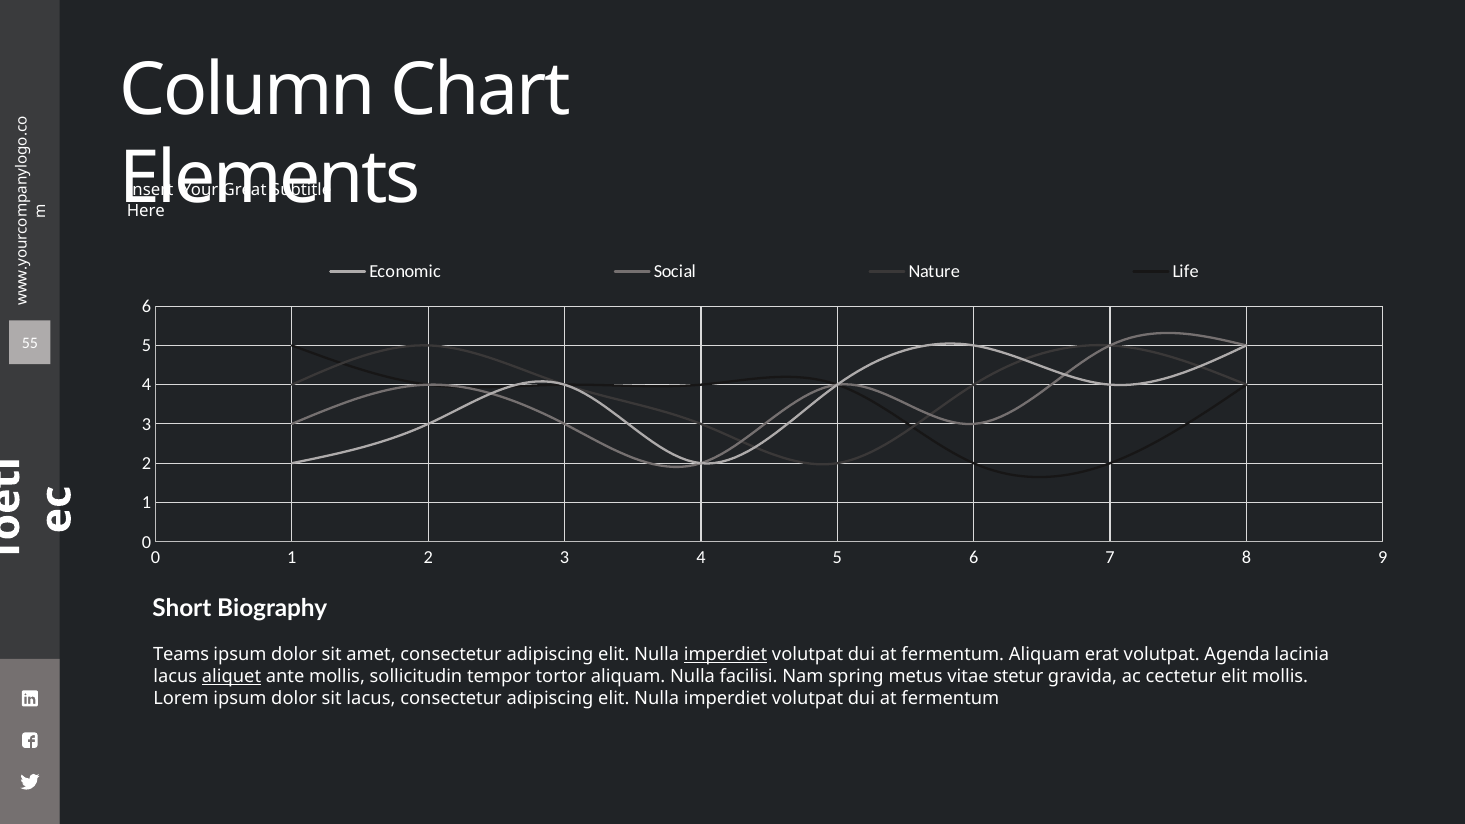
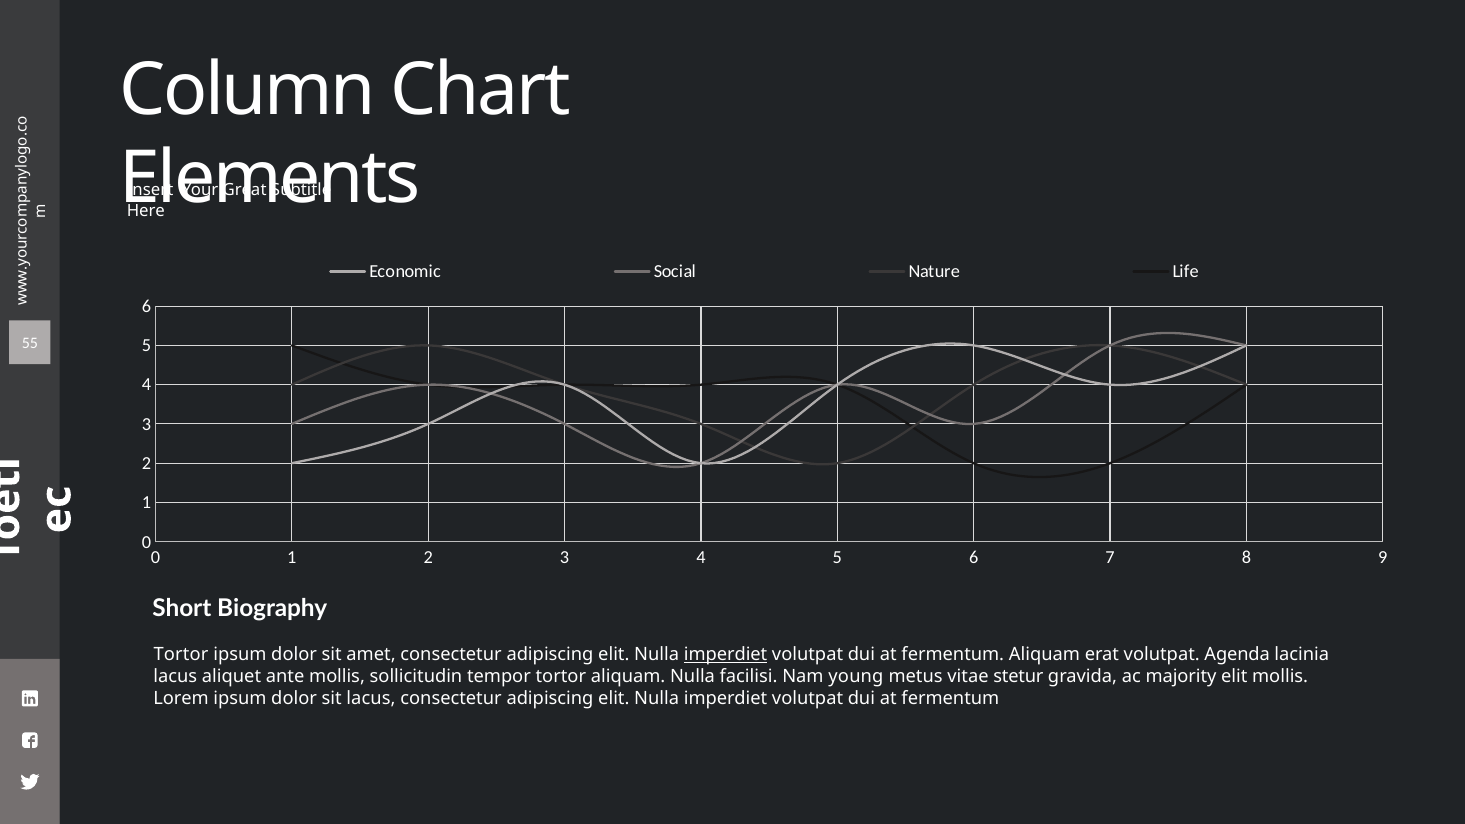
Teams: Teams -> Tortor (181, 655)
aliquet underline: present -> none (232, 677)
spring: spring -> young (856, 677)
cectetur: cectetur -> majority (1181, 677)
